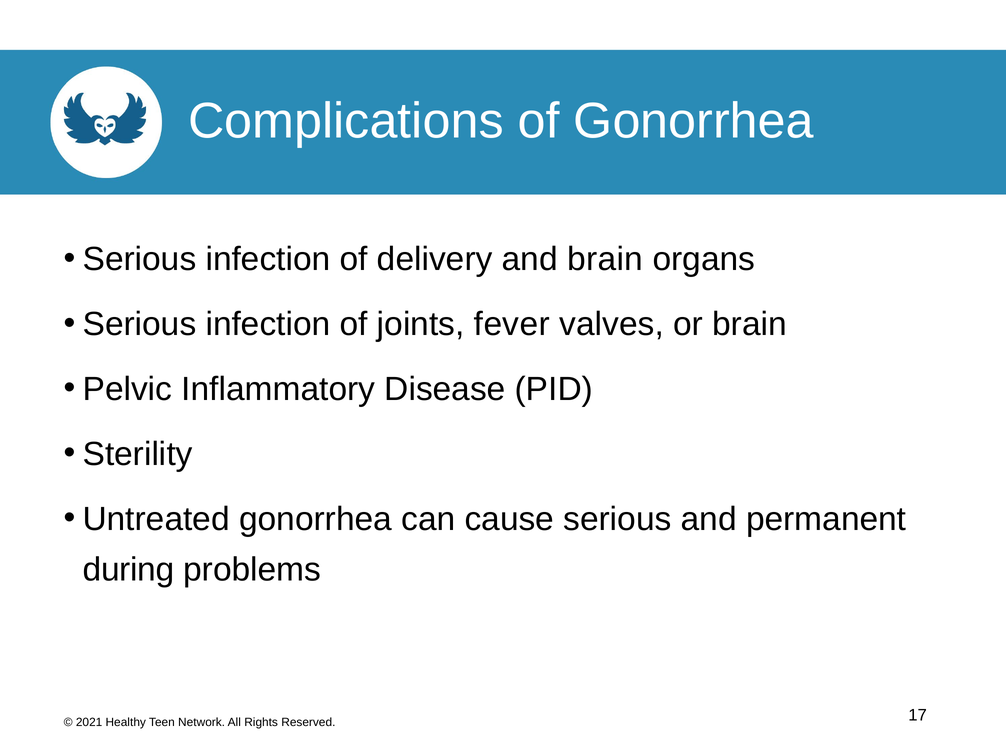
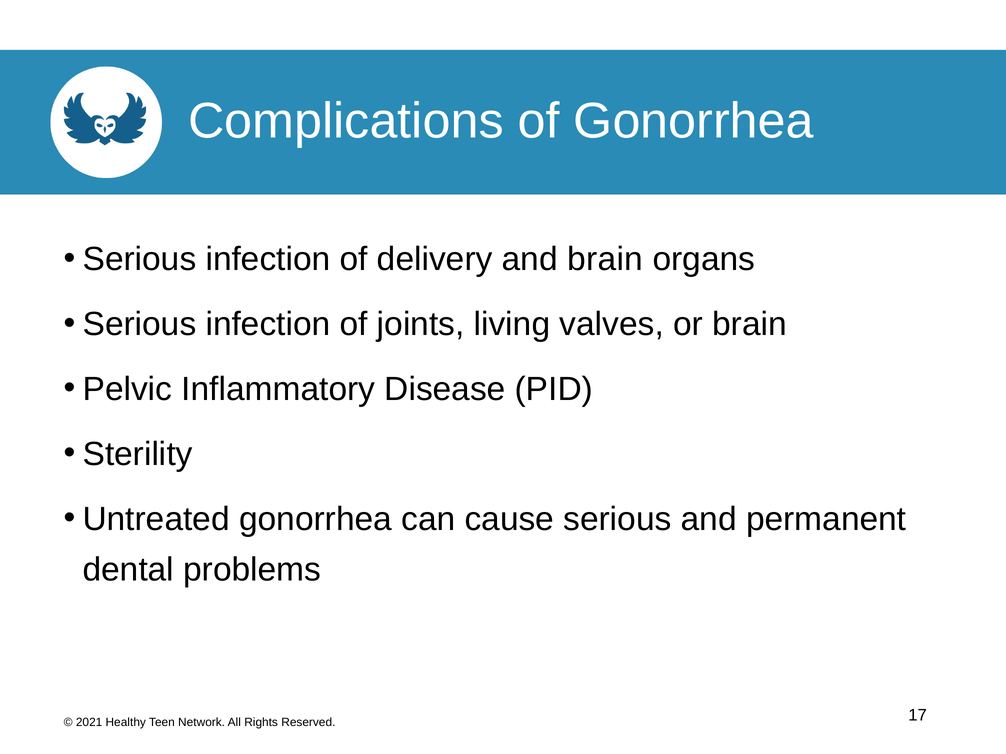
fever: fever -> living (512, 325)
during: during -> dental (128, 570)
